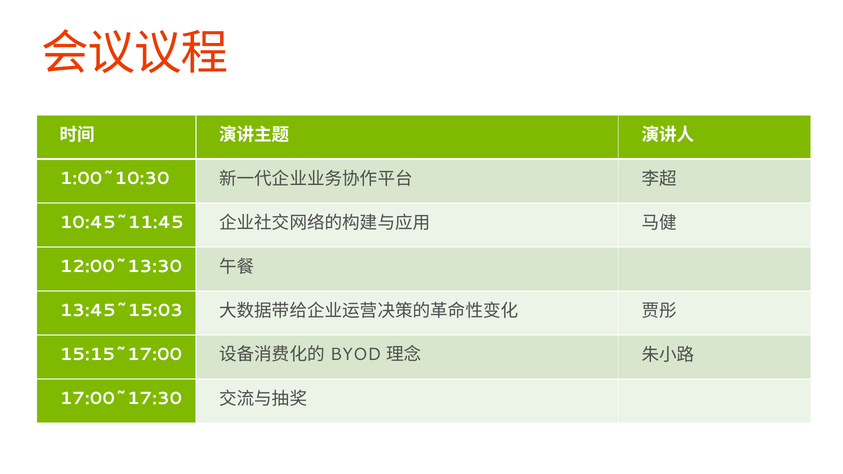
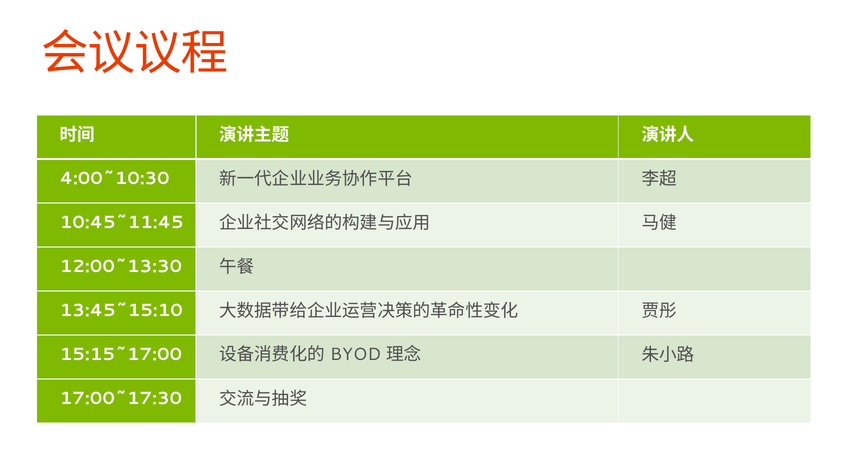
1:00~10:30: 1:00~10:30 -> 4:00~10:30 (115, 178)
13:45~15:03: 13:45~15:03 -> 13:45~15:10 (121, 310)
